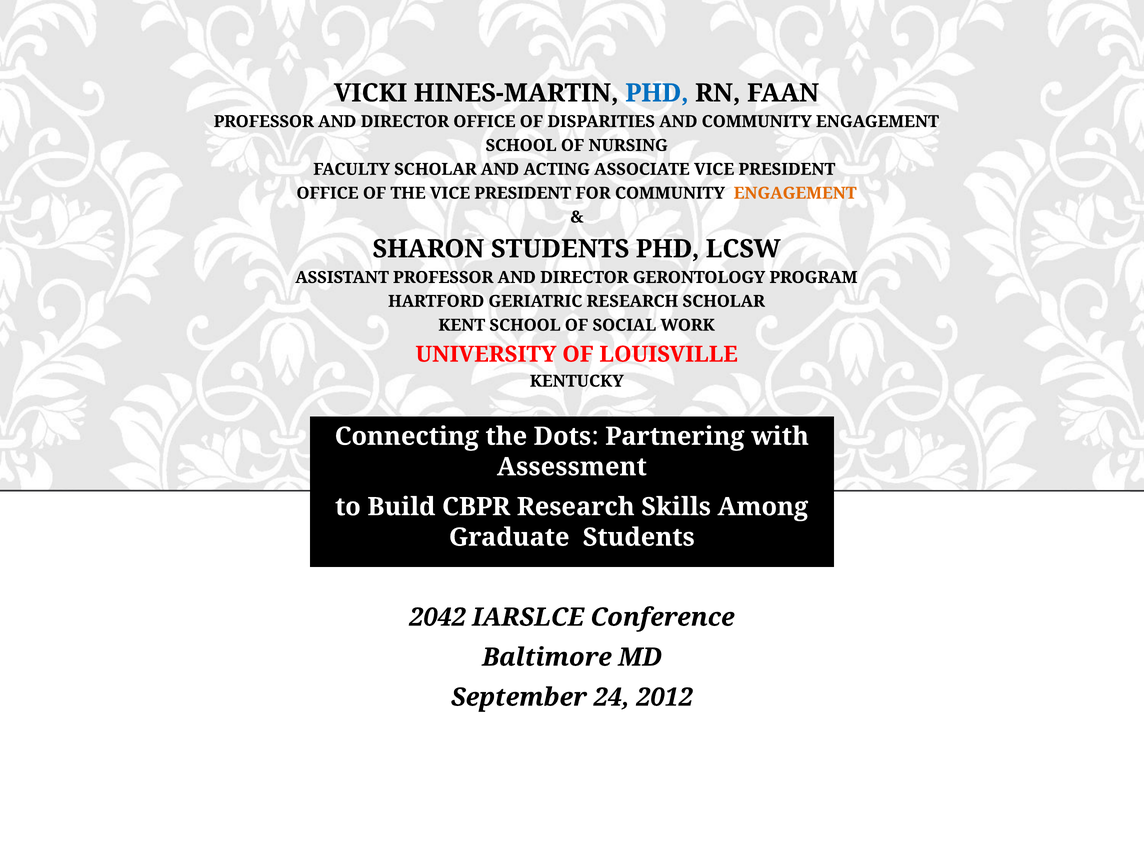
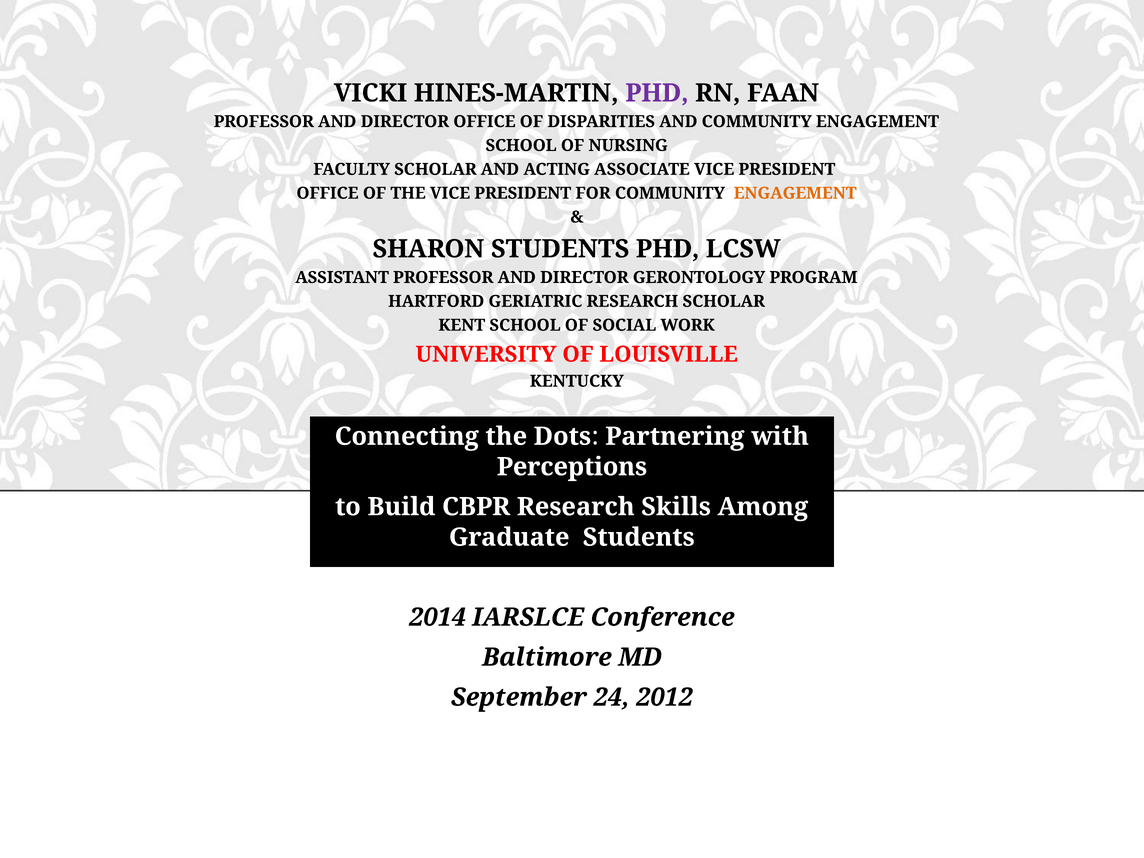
PHD colour: blue -> purple (657, 93)
Assessment: Assessment -> Perceptions (572, 467)
2042: 2042 -> 2014 (437, 617)
